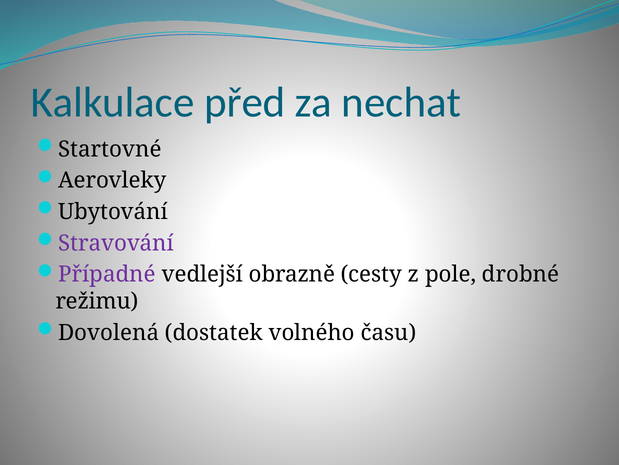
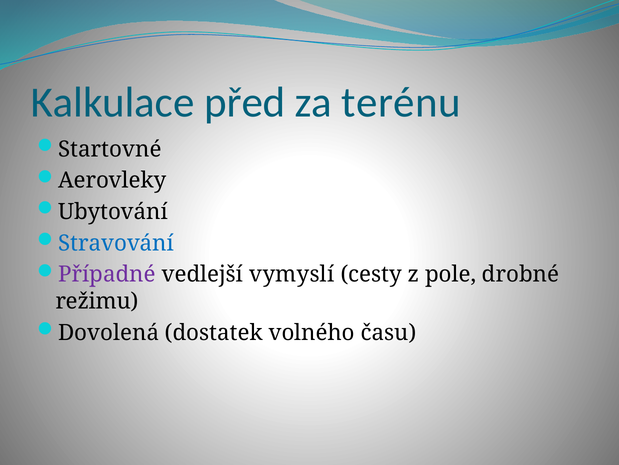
nechat: nechat -> terénu (401, 102)
Stravování colour: purple -> blue (116, 243)
obrazně: obrazně -> vymyslí (292, 274)
